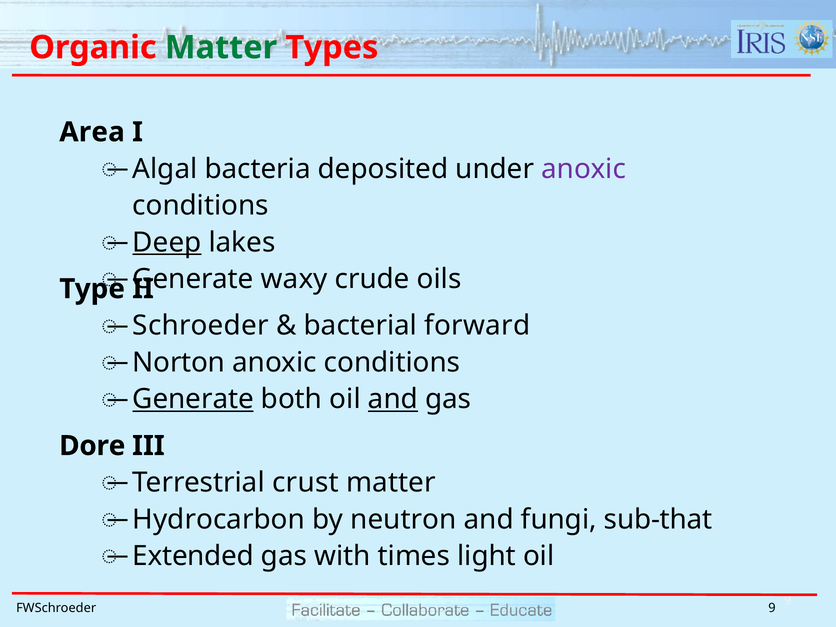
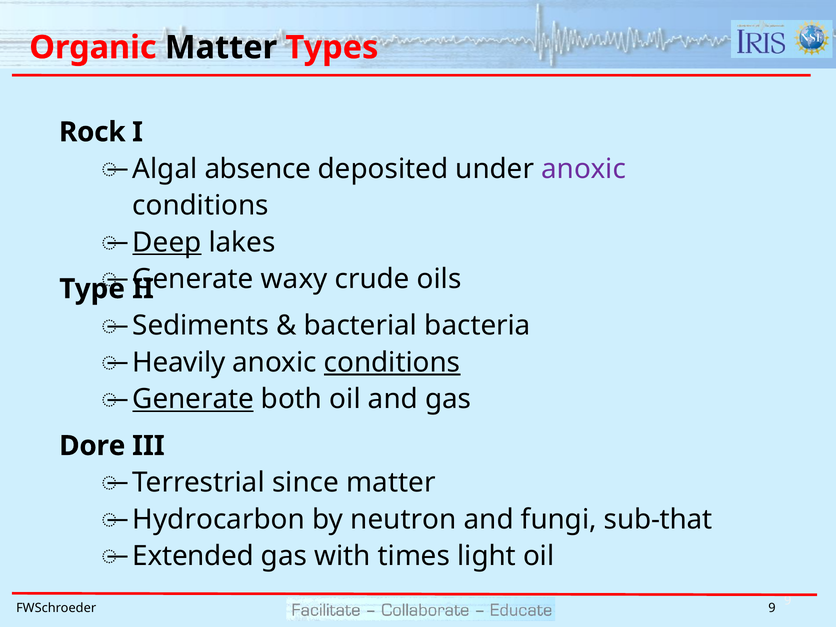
Matter colour: green -> black (221, 48)
Area: Area -> Rock (92, 132)
bacteria: bacteria -> absence (258, 169)
Schroeder: Schroeder -> Sediments (201, 326)
forward: forward -> bacteria (477, 326)
Norton: Norton -> Heavily (179, 362)
conditions underline: none -> present (392, 362)
and underline: present -> none (393, 399)
crust: crust -> since (306, 483)
